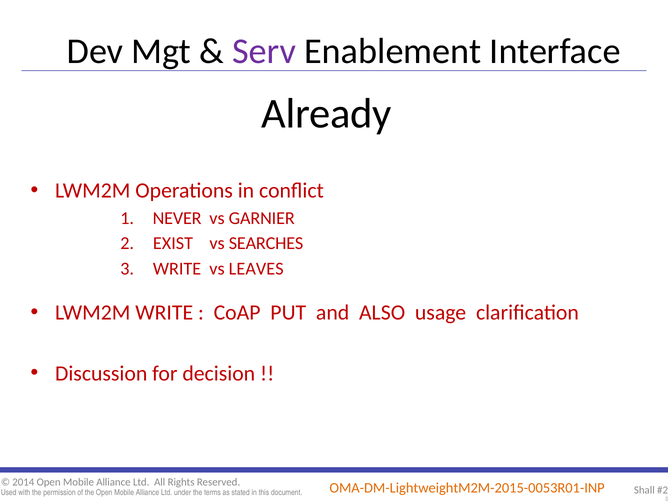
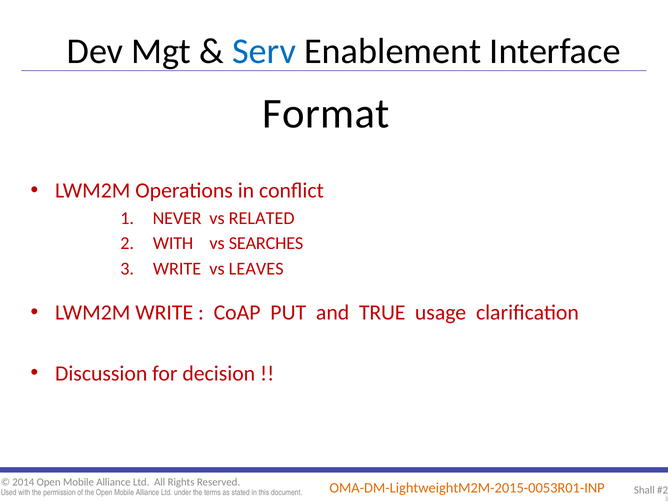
Serv colour: purple -> blue (264, 51)
Already: Already -> Format (326, 114)
GARNIER: GARNIER -> RELATED (262, 218)
2 EXIST: EXIST -> WITH (173, 244)
ALSO: ALSO -> TRUE (382, 313)
